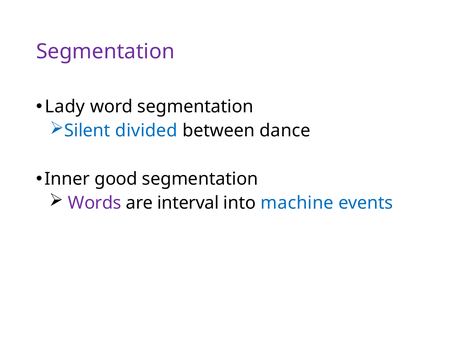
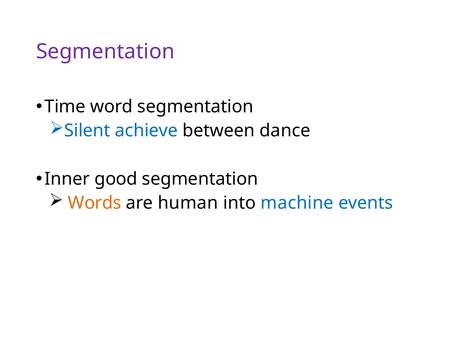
Lady: Lady -> Time (65, 107)
divided: divided -> achieve (146, 131)
Words colour: purple -> orange (95, 203)
interval: interval -> human (188, 203)
